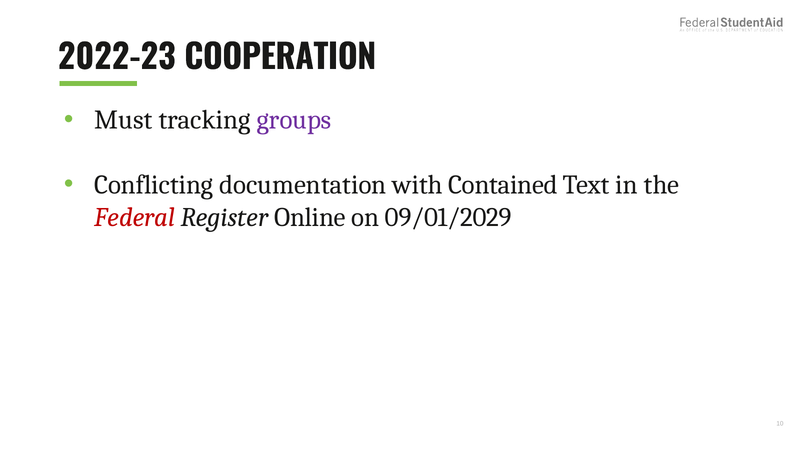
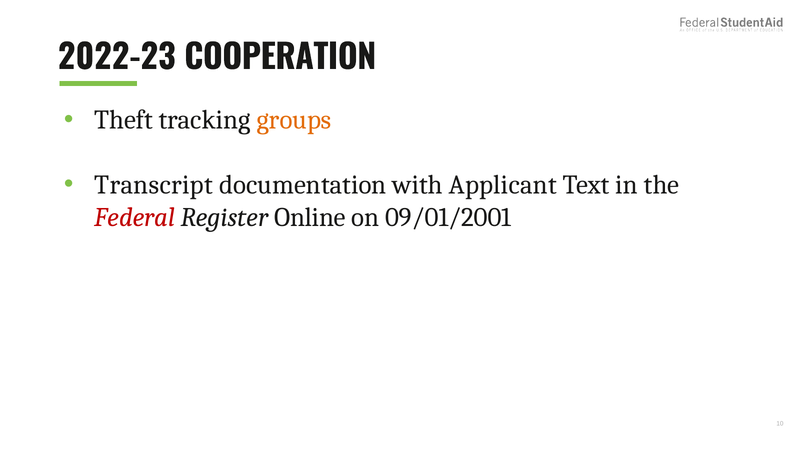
Must: Must -> Theft (124, 120)
groups colour: purple -> orange (294, 120)
Conflicting: Conflicting -> Transcript (154, 185)
Contained: Contained -> Applicant (503, 185)
09/01/2029: 09/01/2029 -> 09/01/2001 (448, 217)
